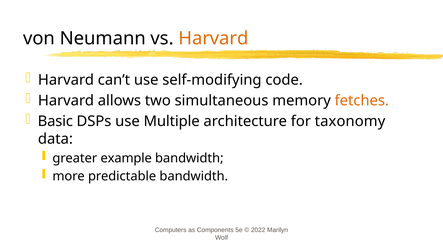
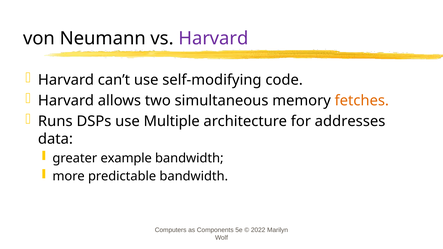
Harvard colour: orange -> purple (214, 38)
Basic: Basic -> Runs (55, 121)
taxonomy: taxonomy -> addresses (350, 121)
